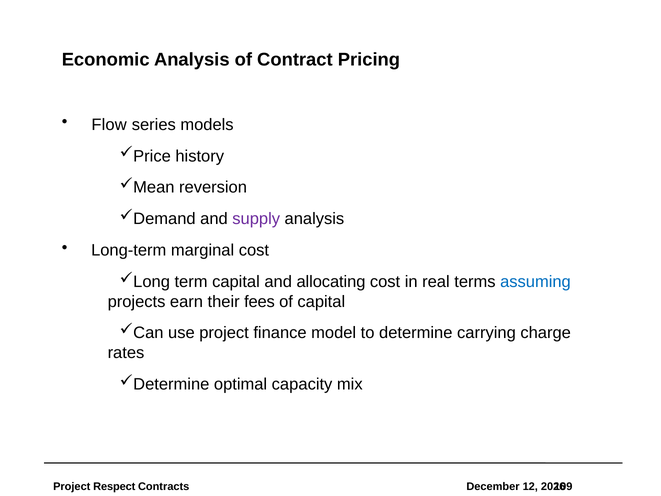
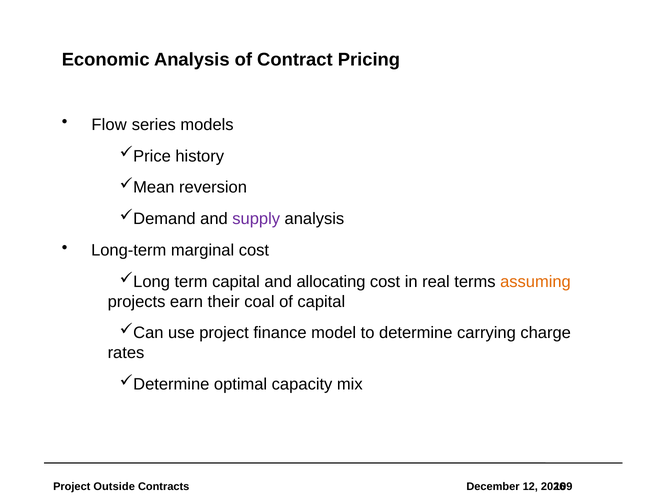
assuming colour: blue -> orange (535, 282)
fees: fees -> coal (259, 301)
Respect: Respect -> Outside (114, 486)
